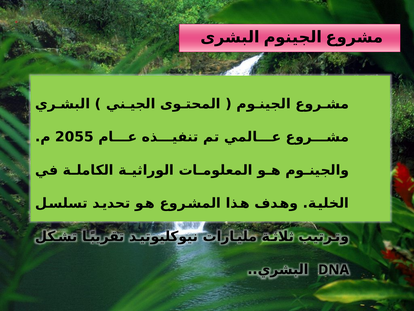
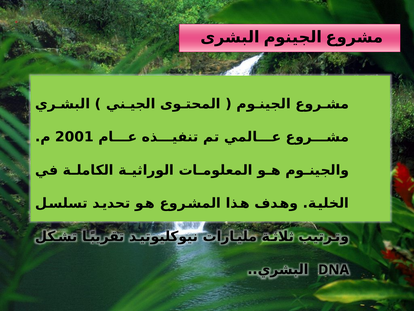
2055: 2055 -> 2001 (74, 137)
